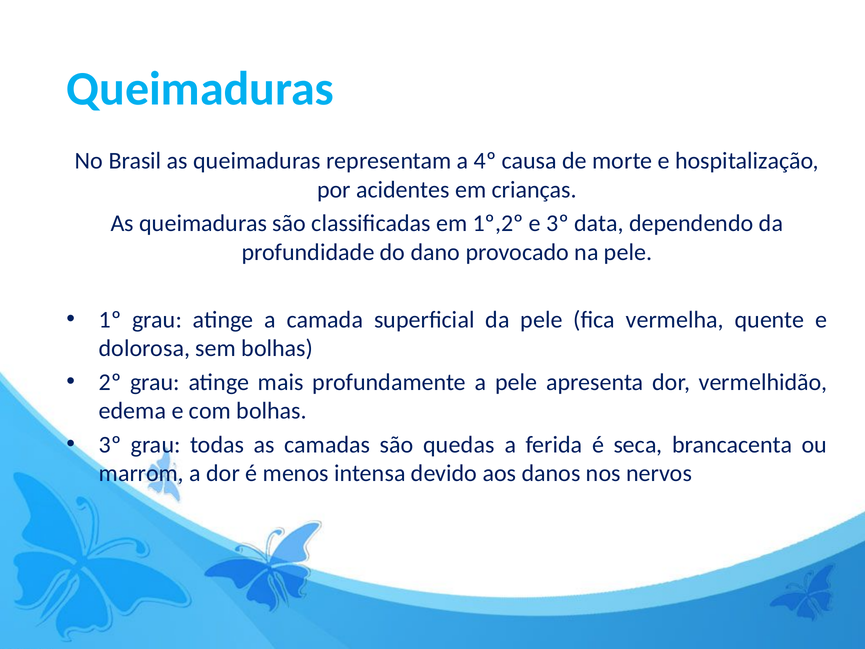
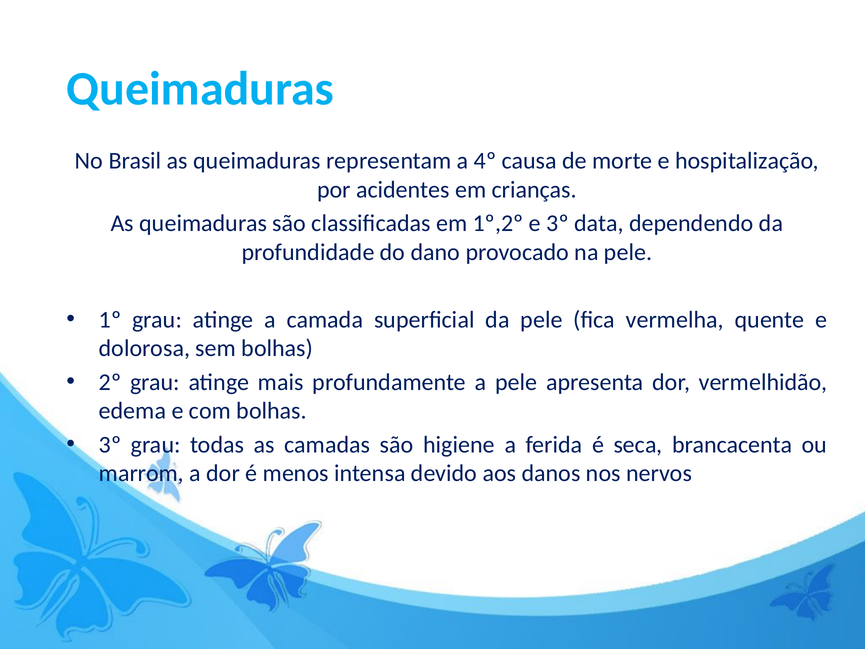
quedas: quedas -> higiene (459, 444)
